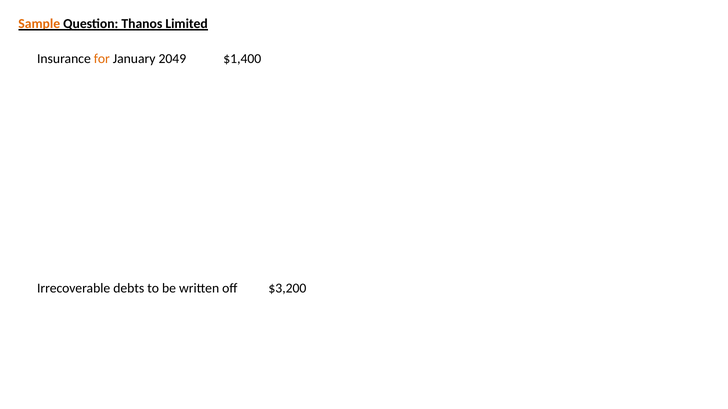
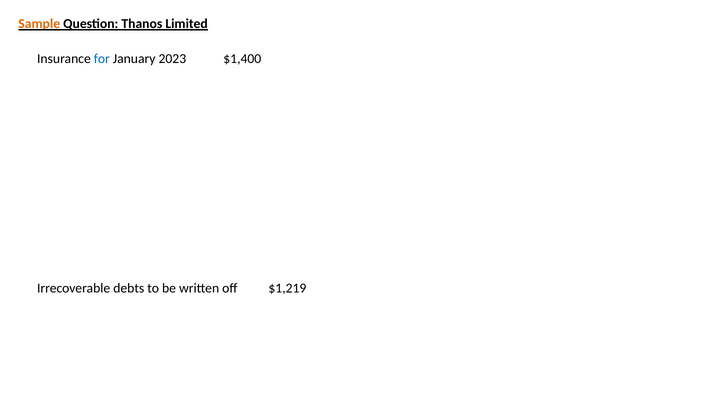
for colour: orange -> blue (102, 59)
2049: 2049 -> 2023 (172, 59)
$3,200: $3,200 -> $1,219 (287, 289)
